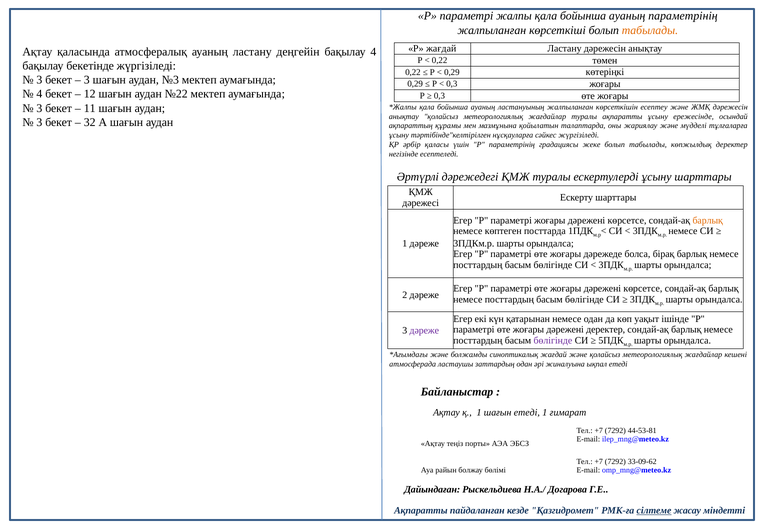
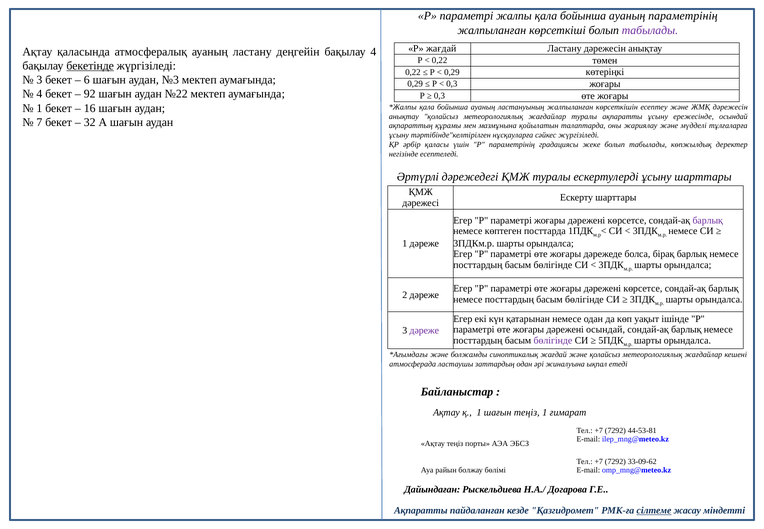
табылады colour: orange -> purple (650, 30)
бекетінде underline: none -> present (90, 66)
3: 3 -> 6 (87, 80)
12: 12 -> 92 (90, 94)
3: 3 -> 1 (39, 108)
11: 11 -> 16 (90, 108)
3: 3 -> 7 (39, 122)
барлық colour: orange -> purple (708, 220)
дәрежені деректер: деректер -> осындай (606, 330)
шағын етеді: етеді -> теңіз (527, 412)
